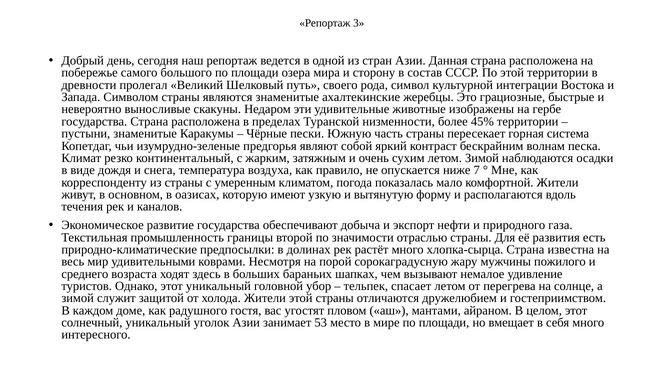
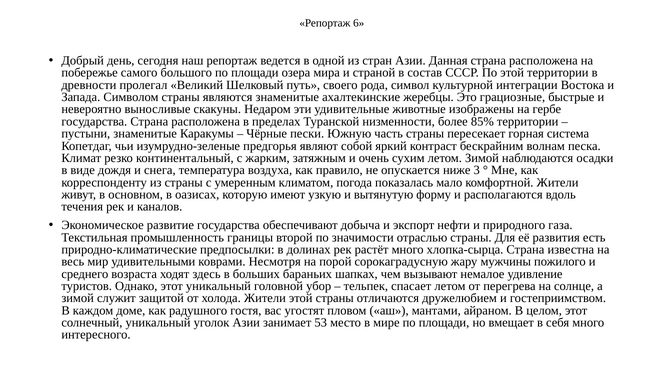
3: 3 -> 6 (359, 23)
сторону: сторону -> страной (374, 73)
45%: 45% -> 85% (482, 121)
7: 7 -> 3 (477, 170)
